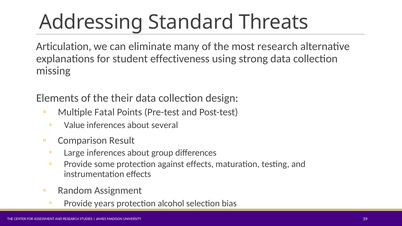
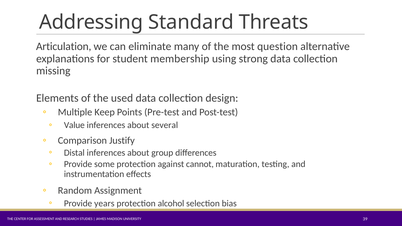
most research: research -> question (278, 47)
effectiveness: effectiveness -> membership (180, 59)
their: their -> used (122, 98)
Fatal: Fatal -> Keep (105, 112)
Result: Result -> Justify (122, 141)
Large: Large -> Distal (74, 153)
against effects: effects -> cannot (200, 164)
